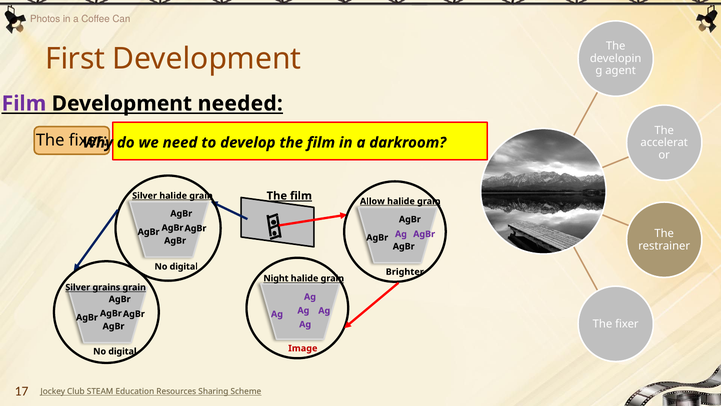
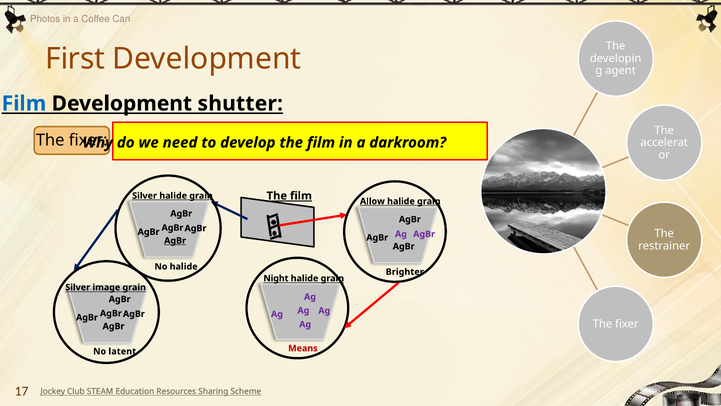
Film colour: purple -> blue (24, 103)
needed: needed -> shutter (240, 103)
AgBr underline: none -> present (175, 240)
digital: digital -> halide (184, 266)
grains: grains -> image (106, 287)
Image: Image -> Means (303, 348)
digital: digital -> latent (122, 351)
